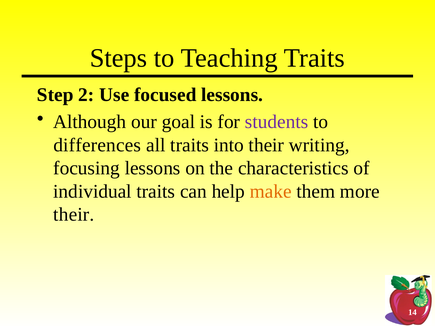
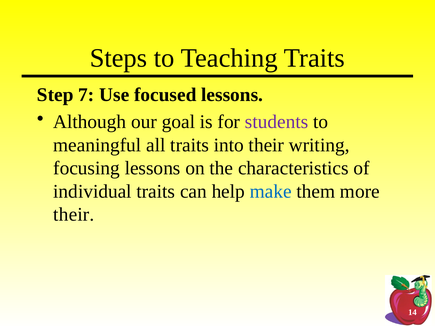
2: 2 -> 7 (86, 95)
differences: differences -> meaningful (97, 145)
make colour: orange -> blue (271, 192)
